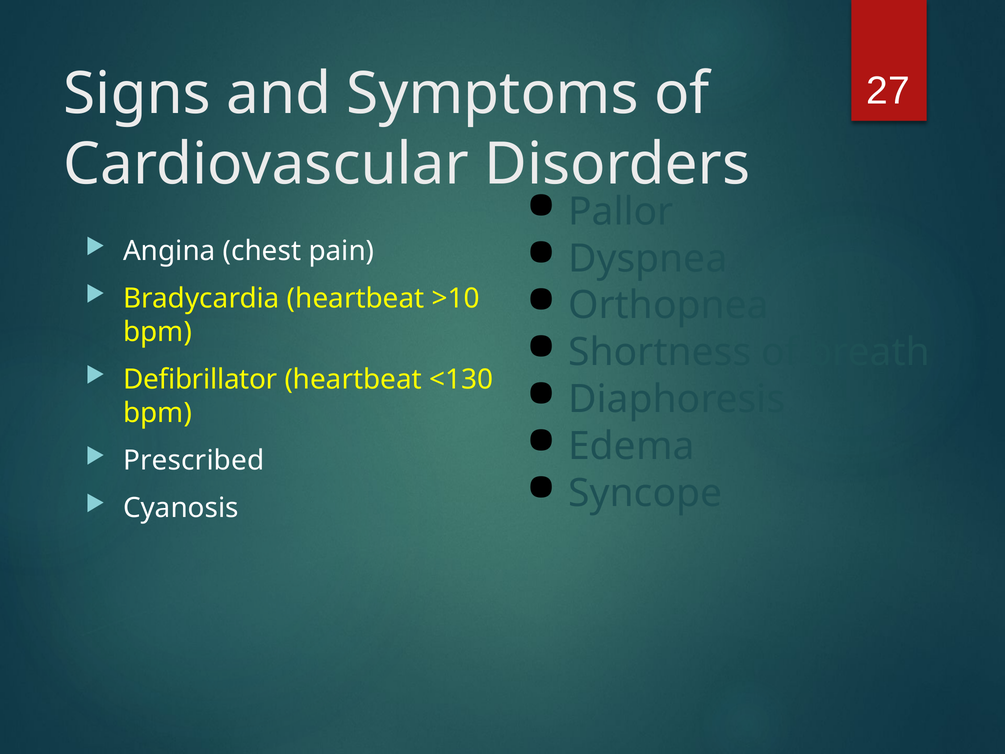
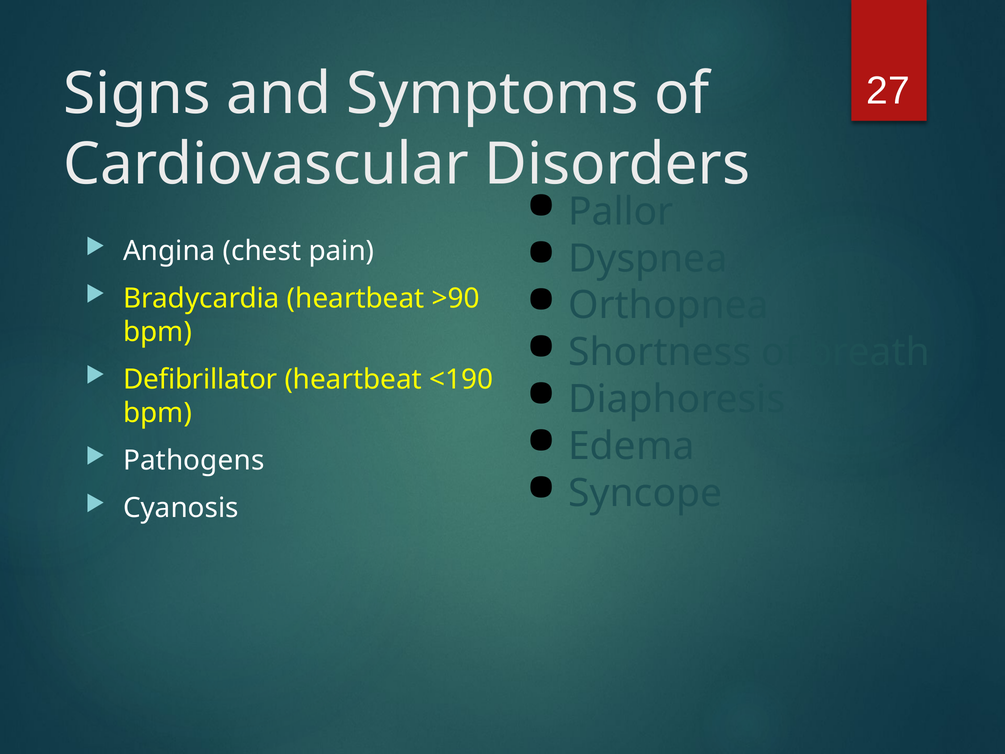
>10: >10 -> >90 (456, 298)
<130: <130 -> <190 (461, 379)
Prescribed: Prescribed -> Pathogens (194, 460)
